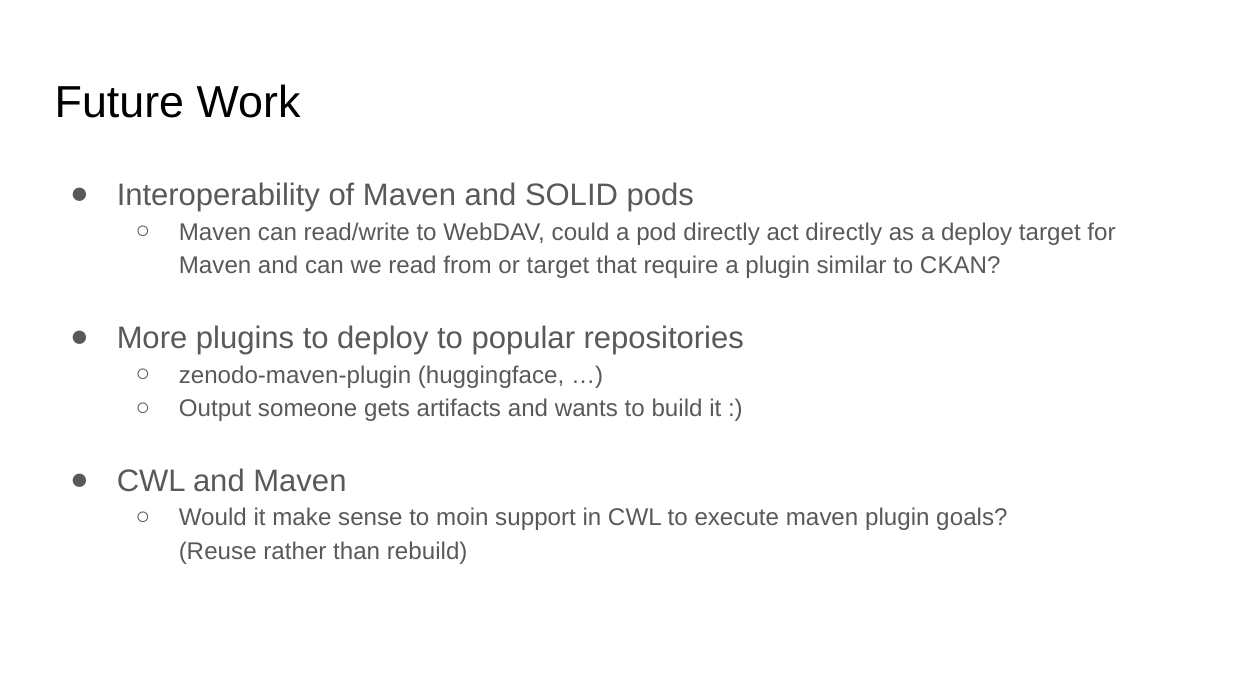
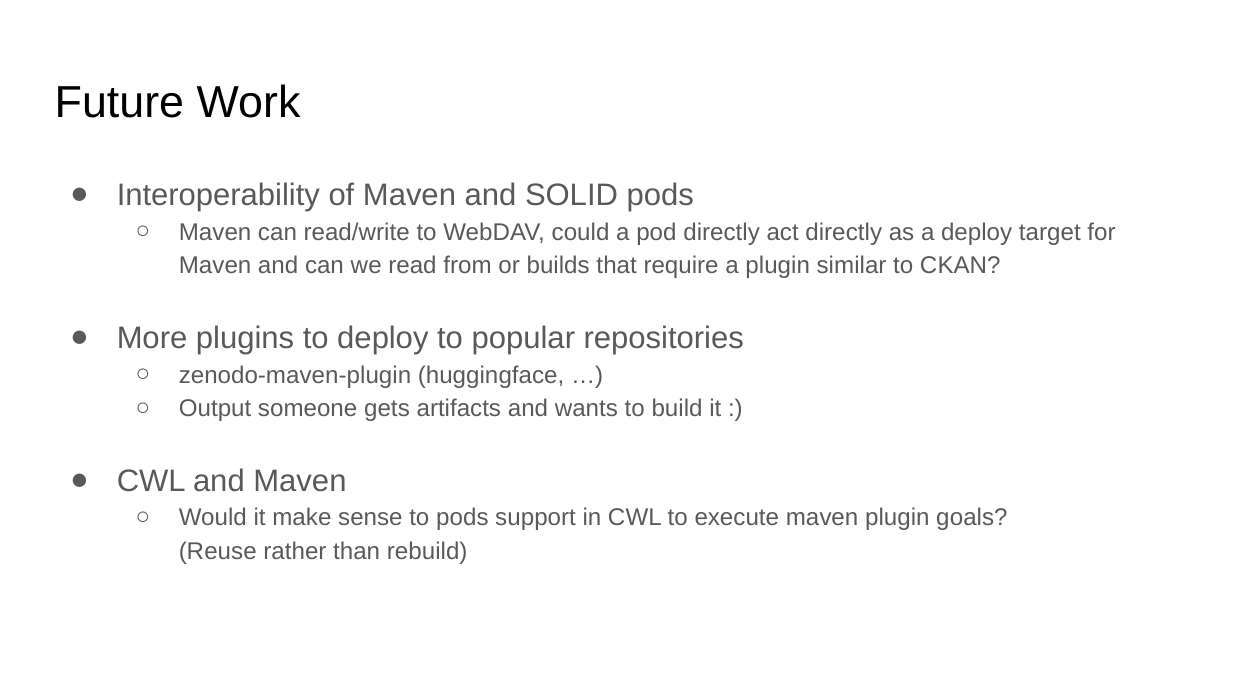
or target: target -> builds (558, 266)
to moin: moin -> pods (462, 518)
